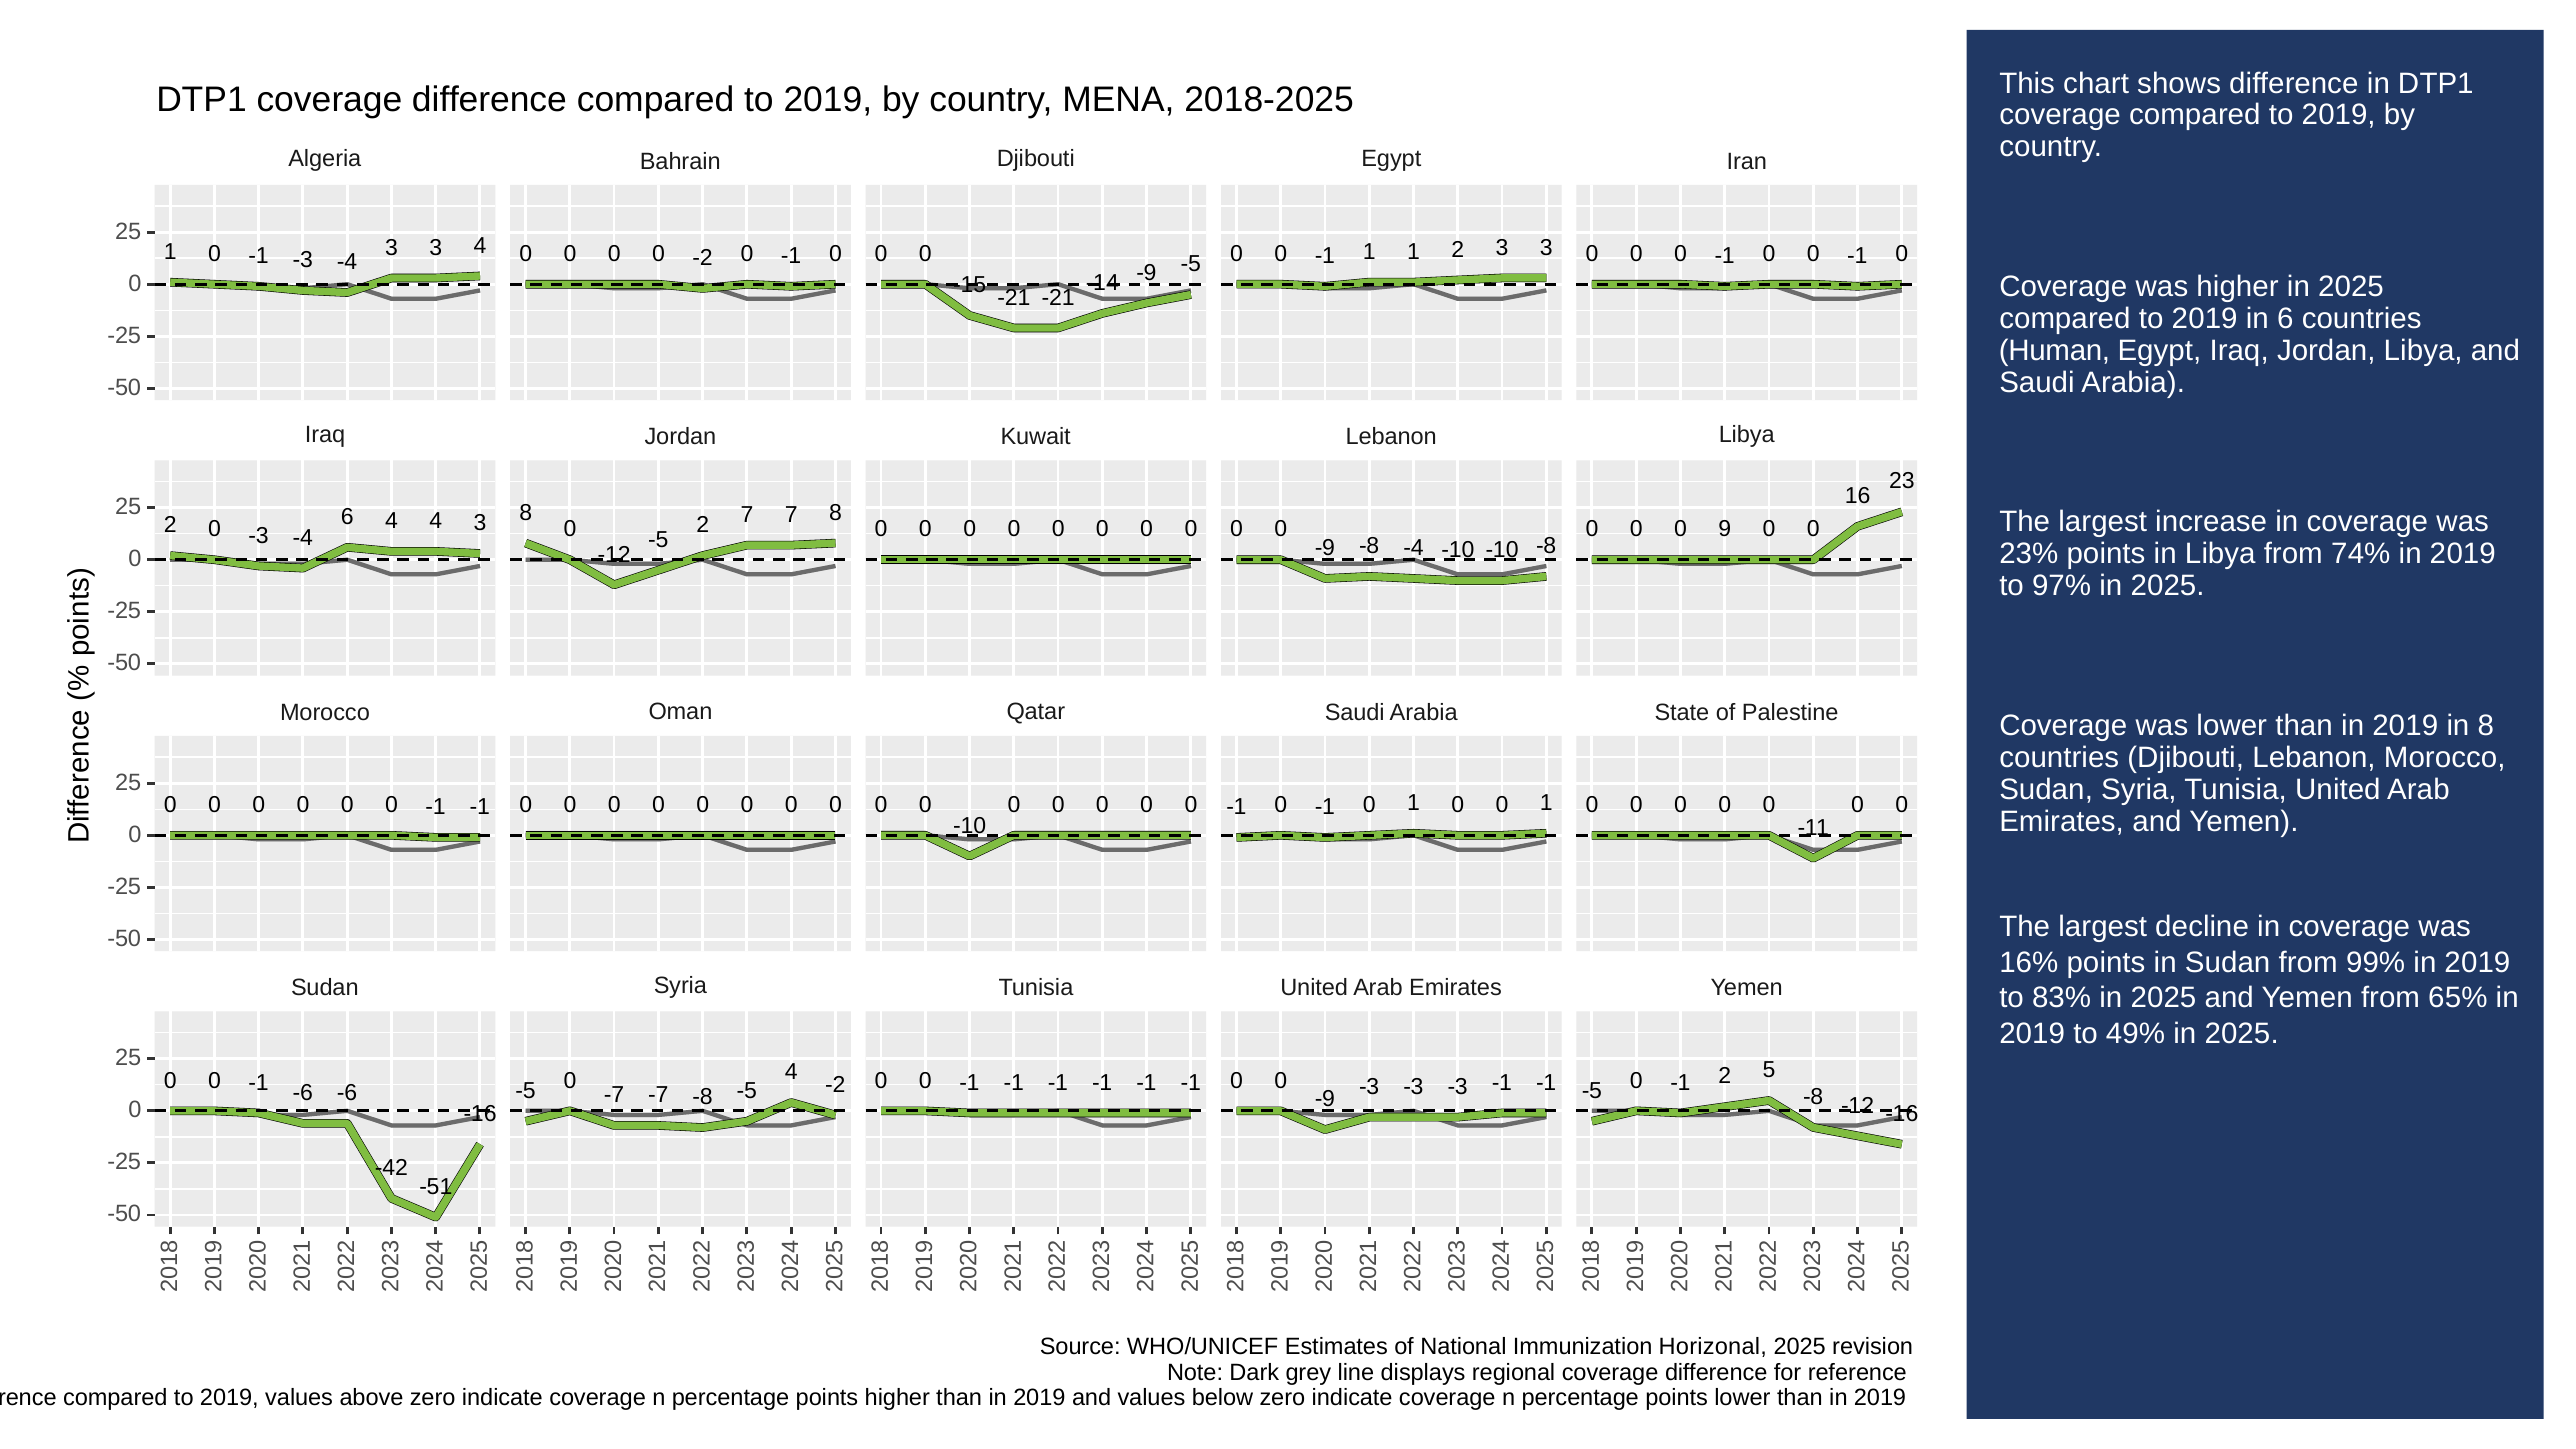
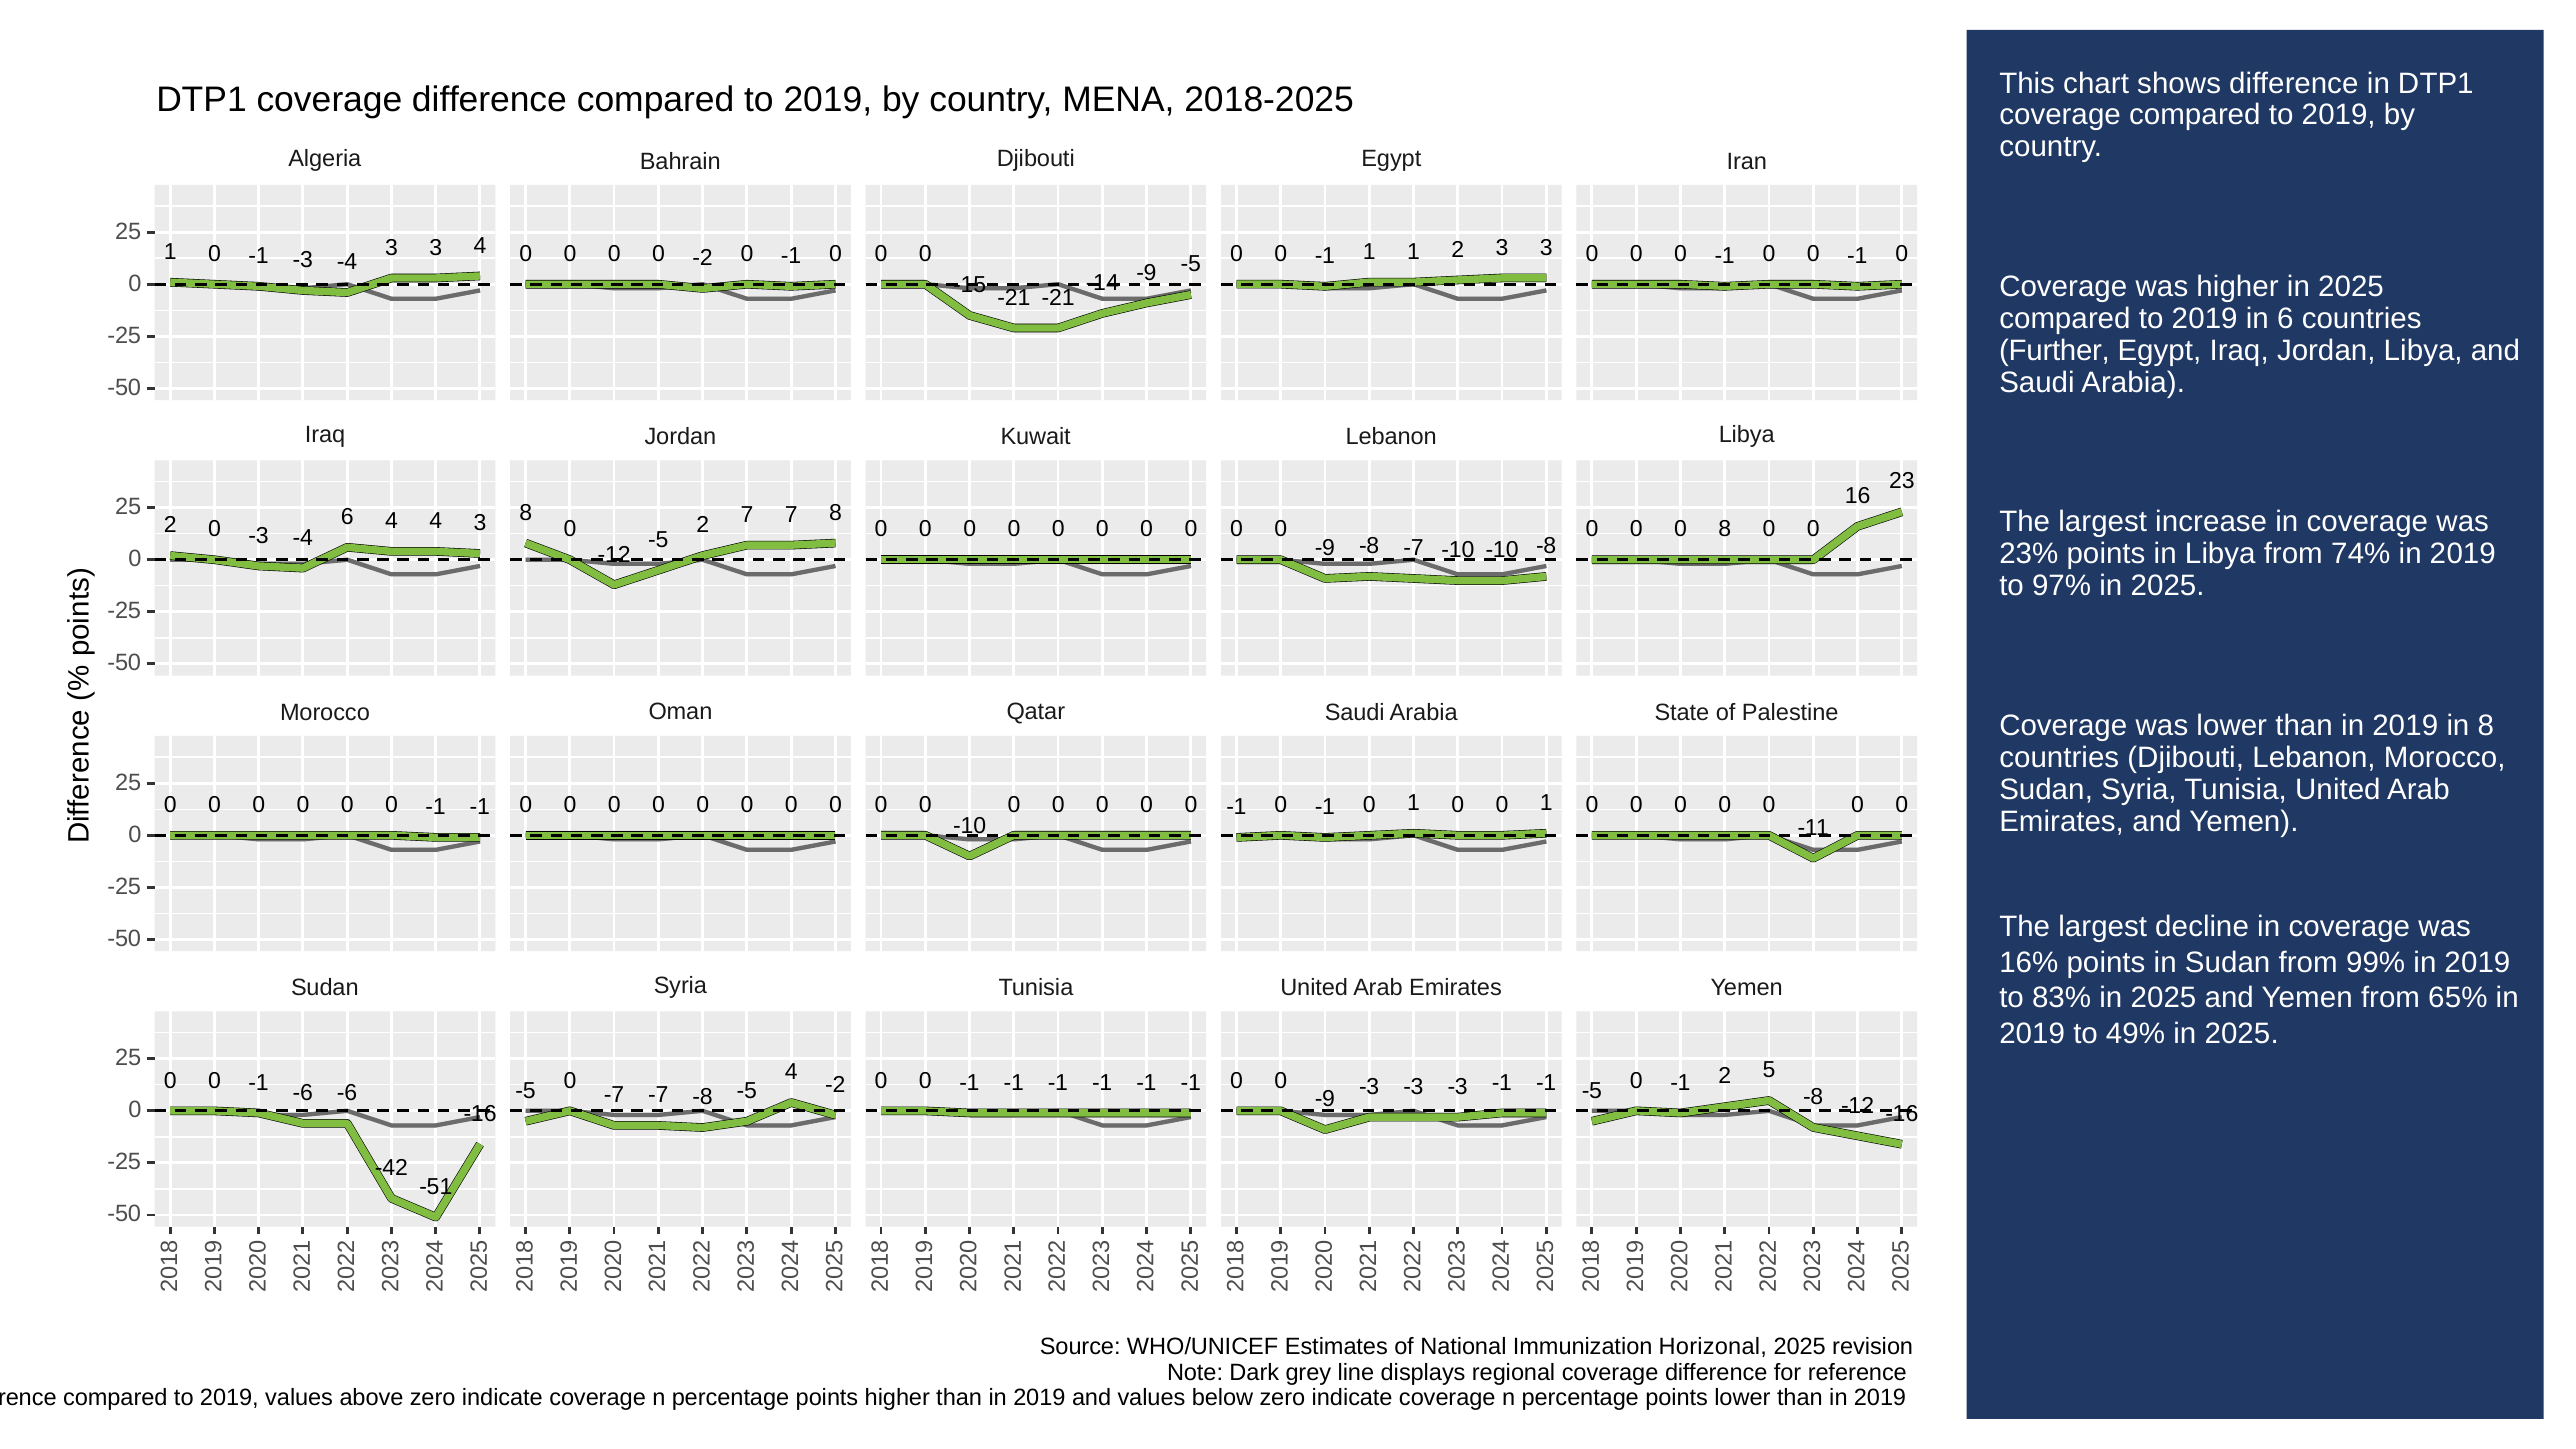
Human: Human -> Further (2054, 351)
0 0 9: 9 -> 8 (1725, 529)
-8 -4: -4 -> -7 (1414, 548)
